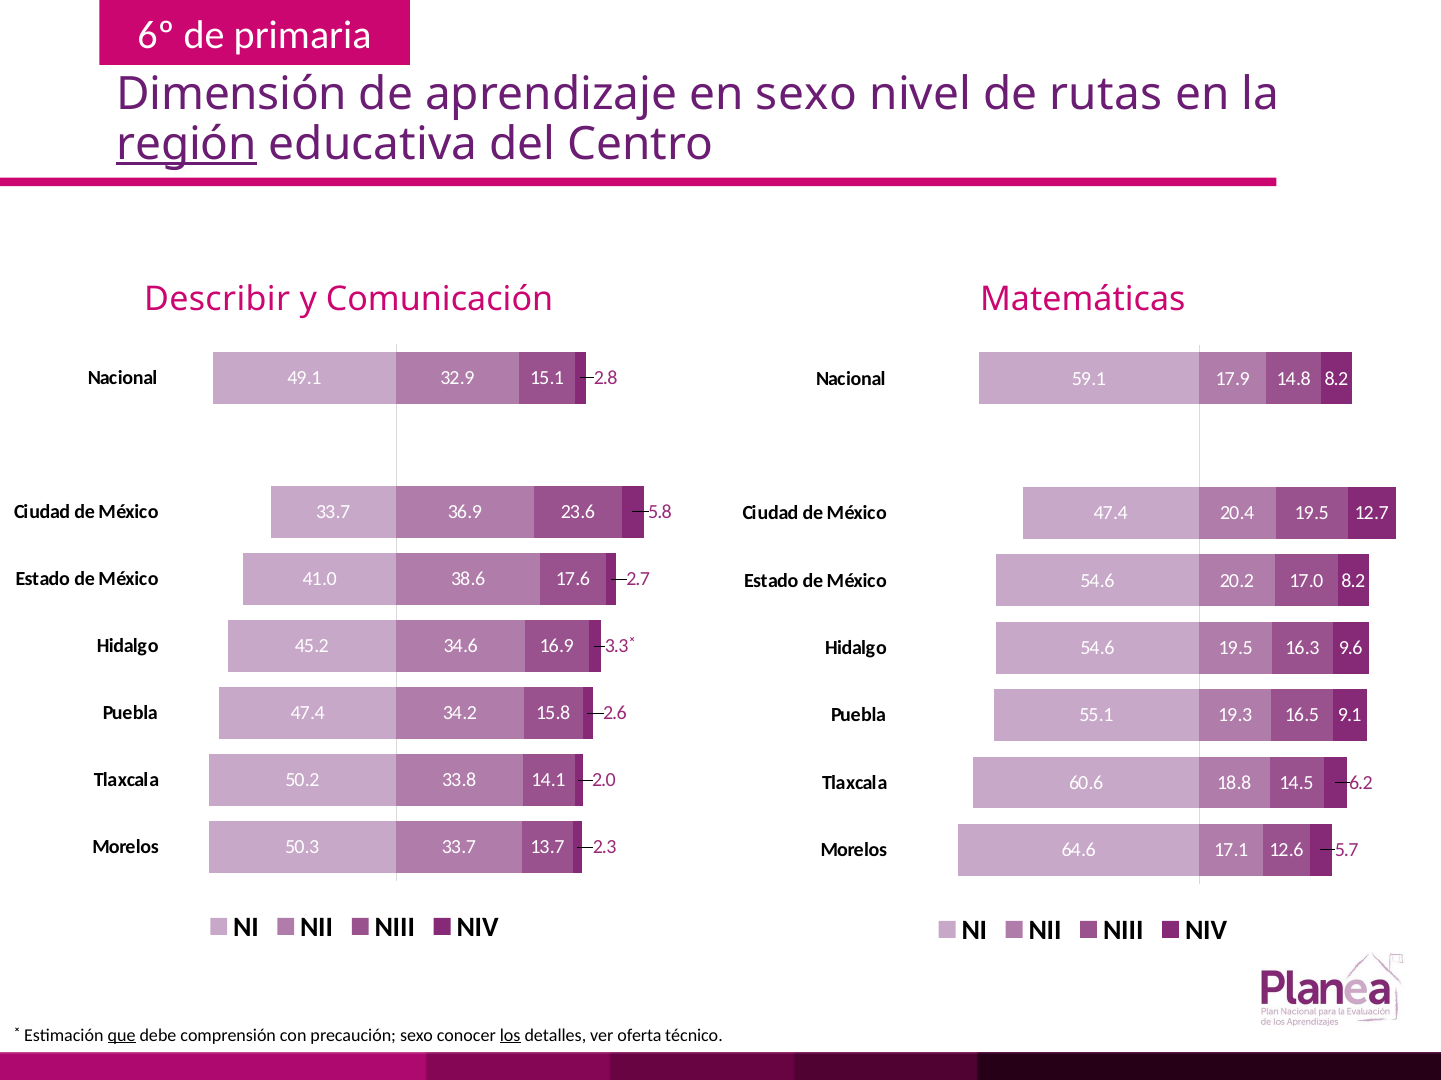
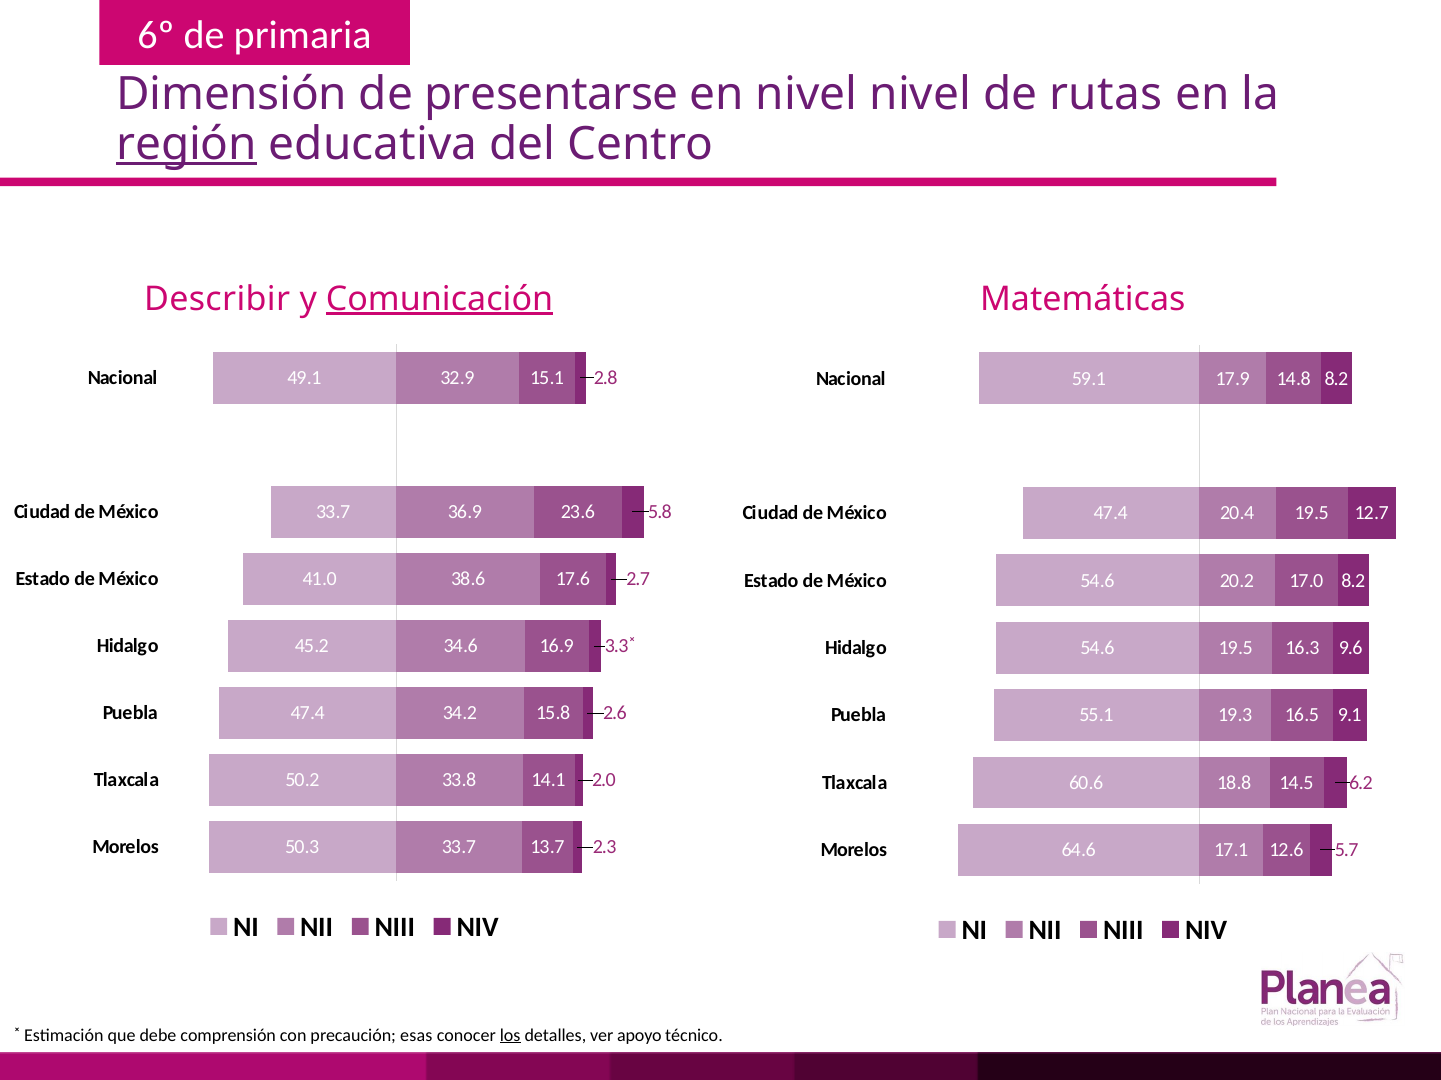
aprendizaje: aprendizaje -> presentarse (551, 94)
en sexo: sexo -> nivel (807, 94)
Comunicación underline: none -> present (439, 299)
que underline: present -> none (122, 1036)
precaución sexo: sexo -> esas (416, 1036)
oferta: oferta -> apoyo (639, 1036)
